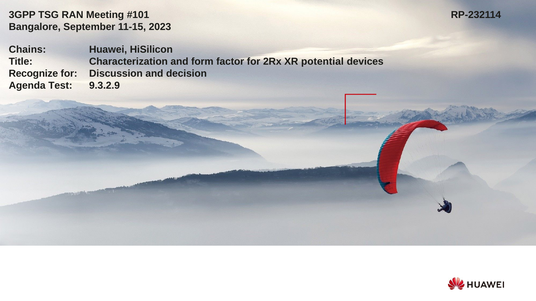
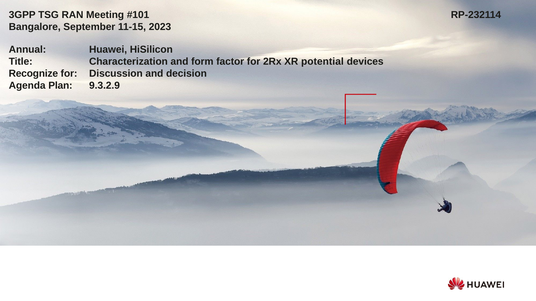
Chains: Chains -> Annual (27, 49)
Test: Test -> Plan (60, 86)
